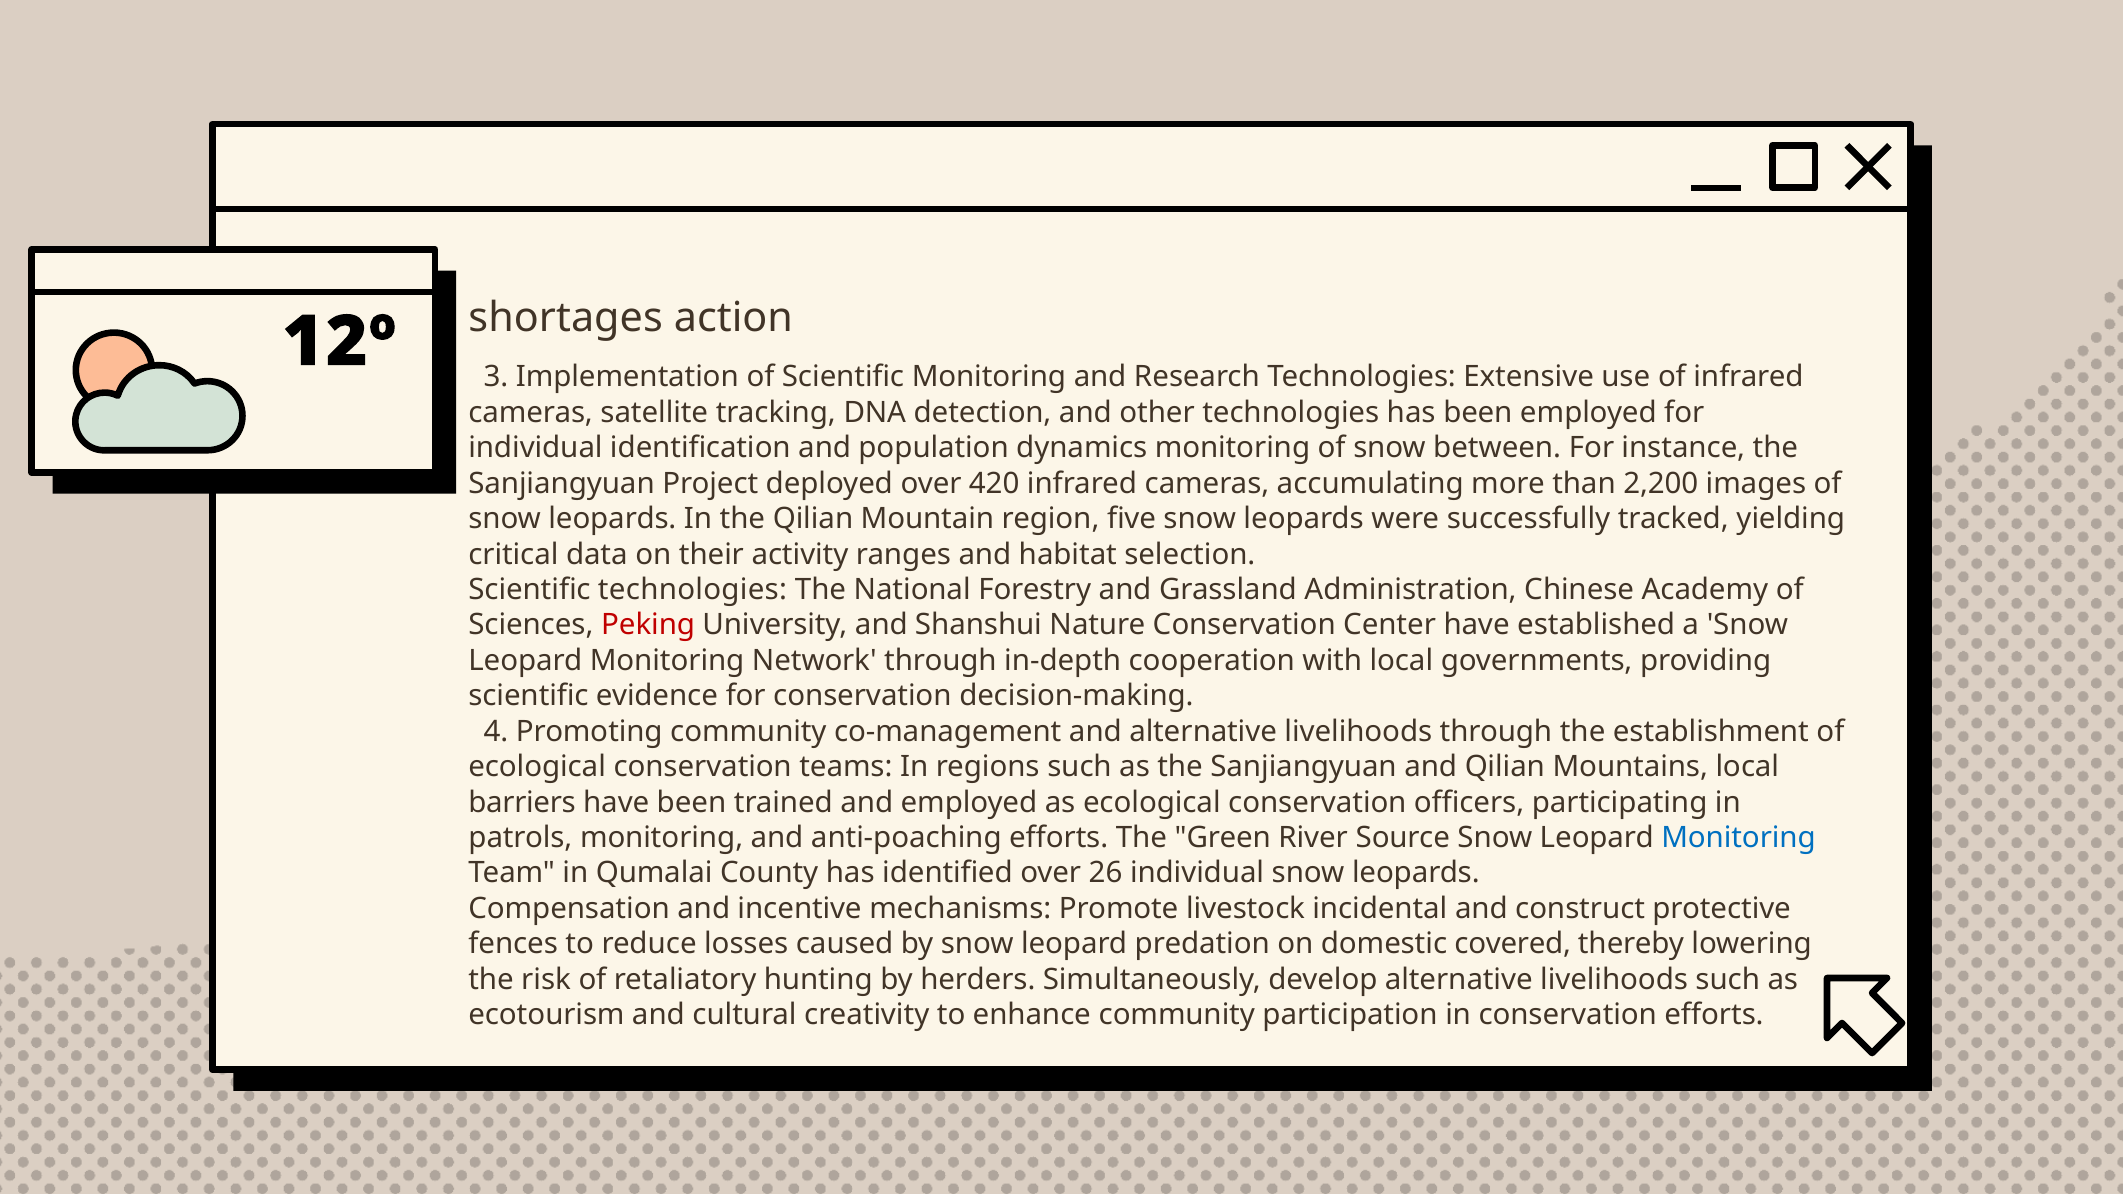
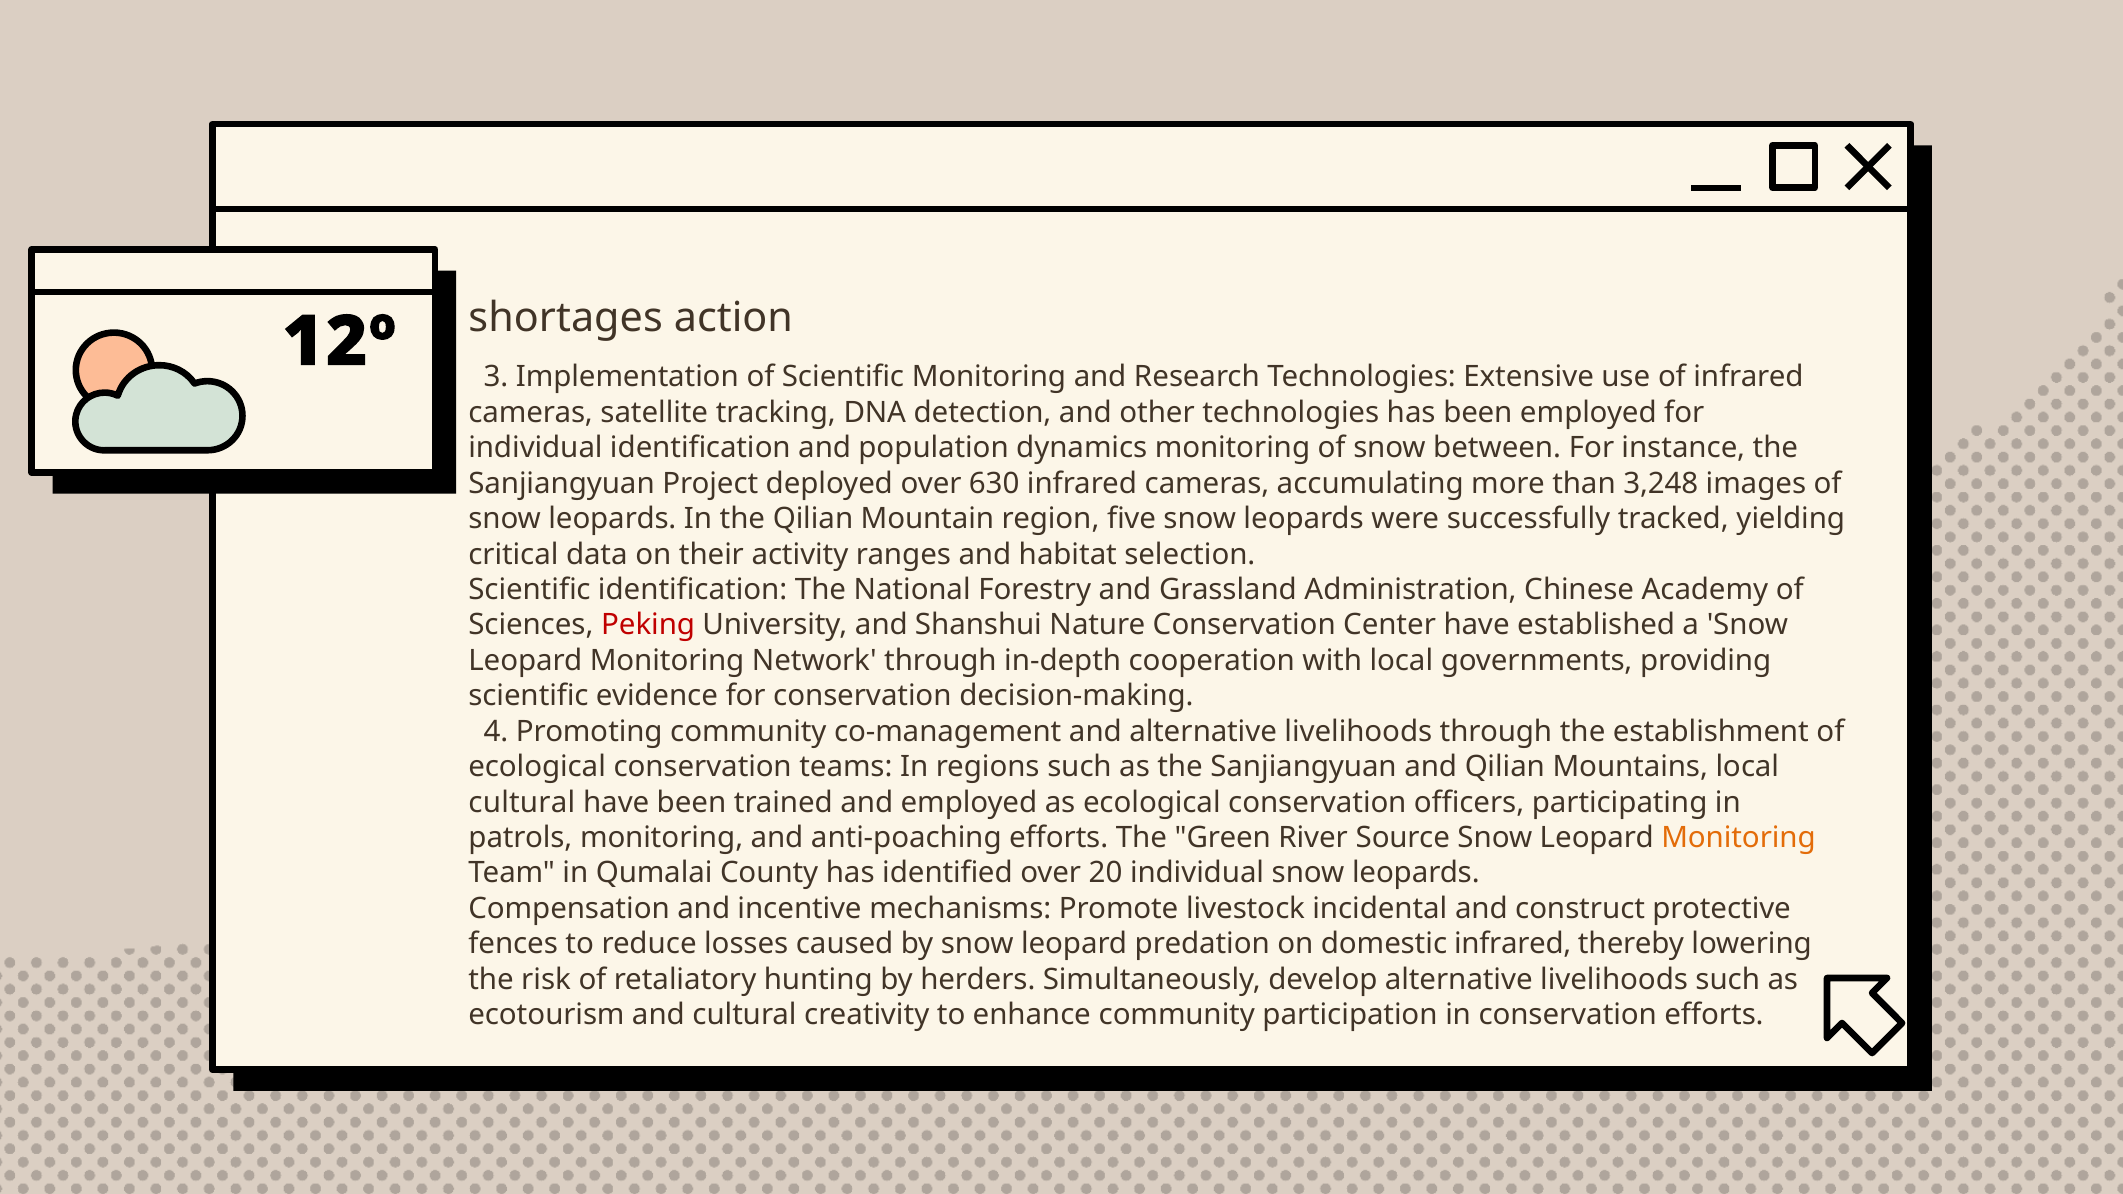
420: 420 -> 630 (994, 484)
2,200: 2,200 -> 3,248 (1661, 484)
Scientific technologies: technologies -> identification (693, 590)
barriers: barriers -> cultural (522, 803)
Monitoring colour: blue -> orange (1738, 838)
26: 26 -> 20 (1106, 873)
domestic covered: covered -> infrared (1513, 944)
